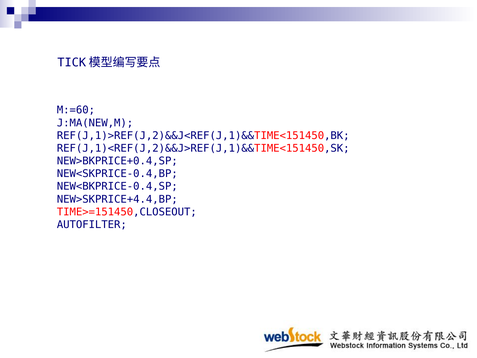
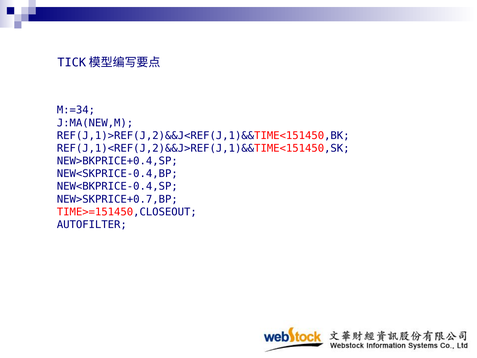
M:=60: M:=60 -> M:=34 (76, 110)
NEW>SKPRICE+4.4,BP: NEW>SKPRICE+4.4,BP -> NEW>SKPRICE+0.7,BP (117, 199)
